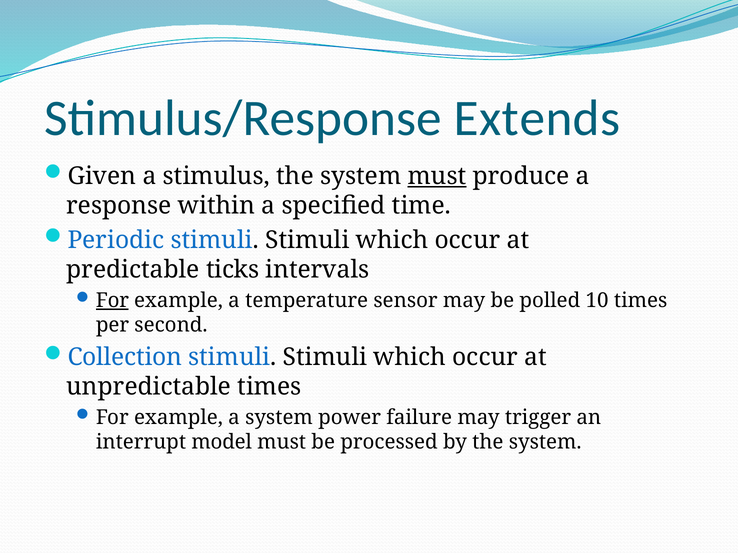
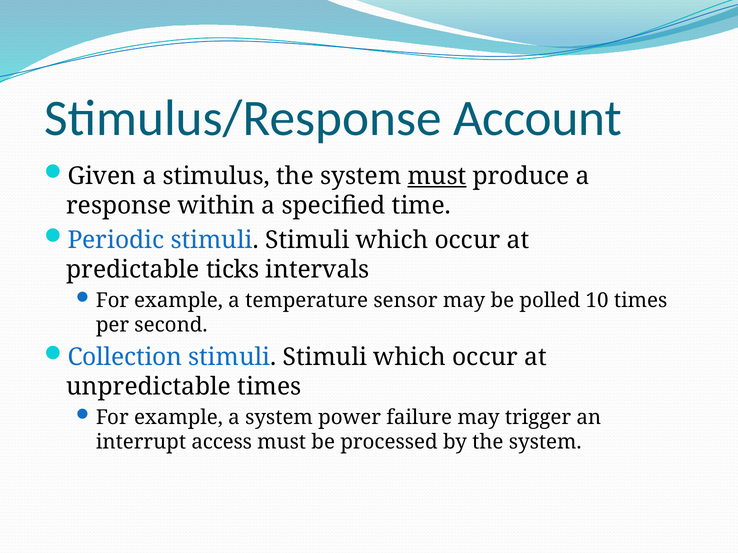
Extends: Extends -> Account (537, 118)
For underline: present -> none (112, 301)
model: model -> access (222, 443)
